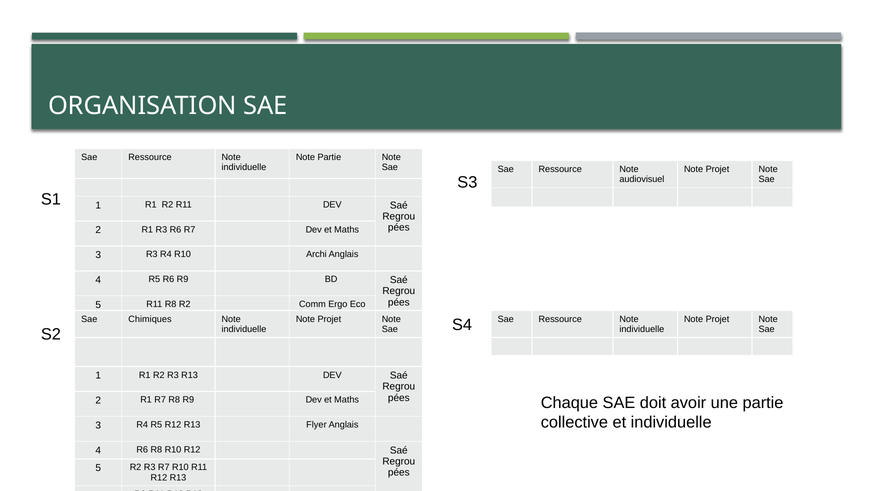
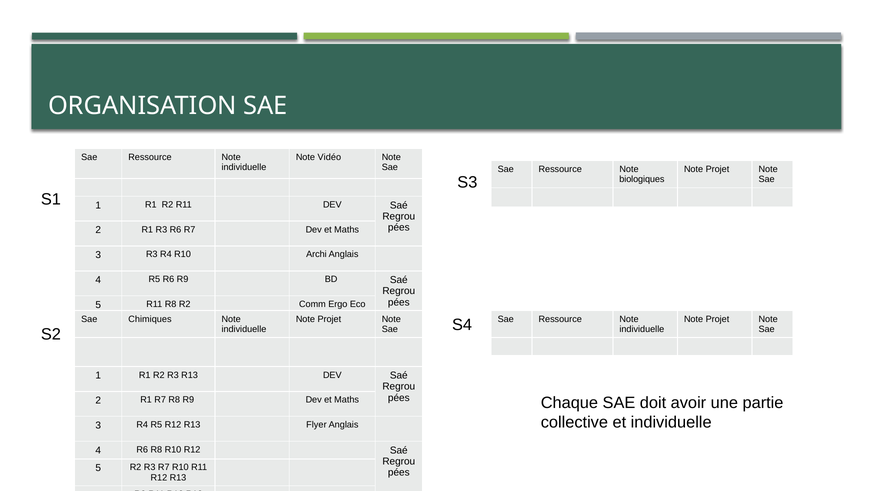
Note Partie: Partie -> Vidéo (329, 157)
audiovisuel: audiovisuel -> biologiques (642, 179)
